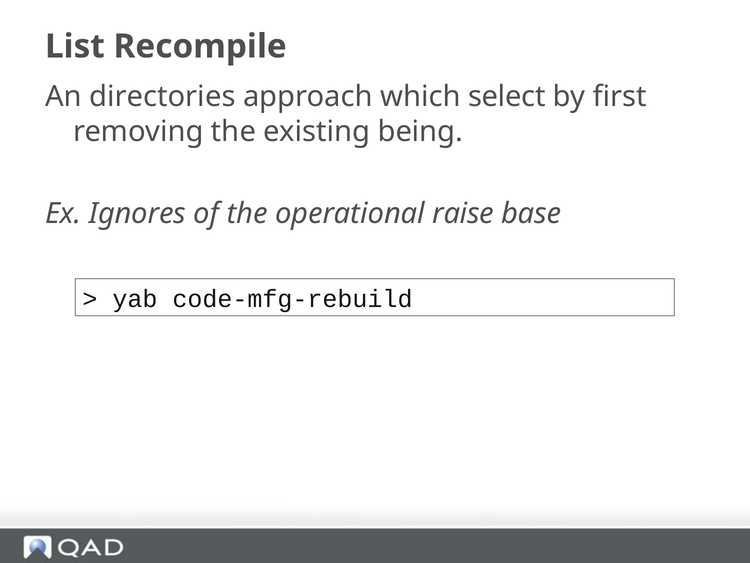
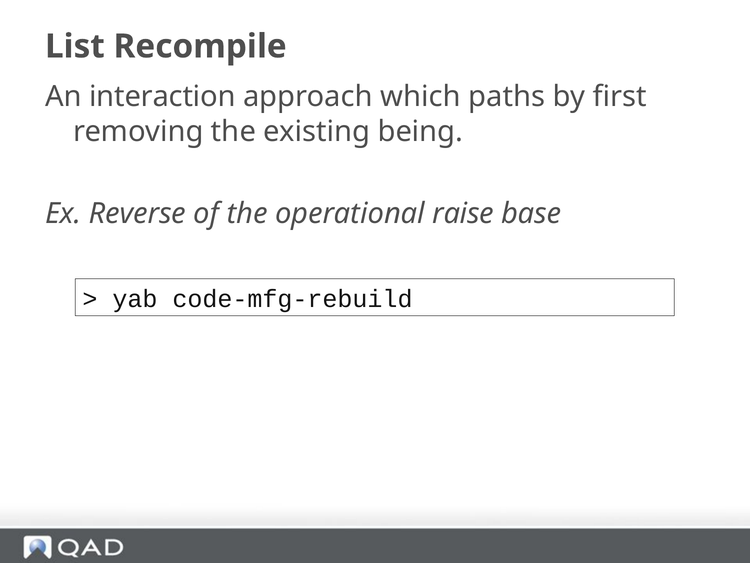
directories: directories -> interaction (162, 96)
select: select -> paths (507, 96)
Ignores: Ignores -> Reverse (137, 213)
